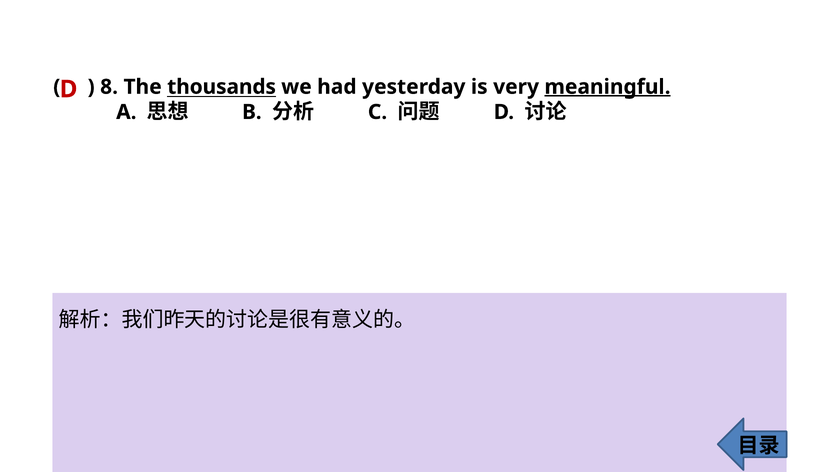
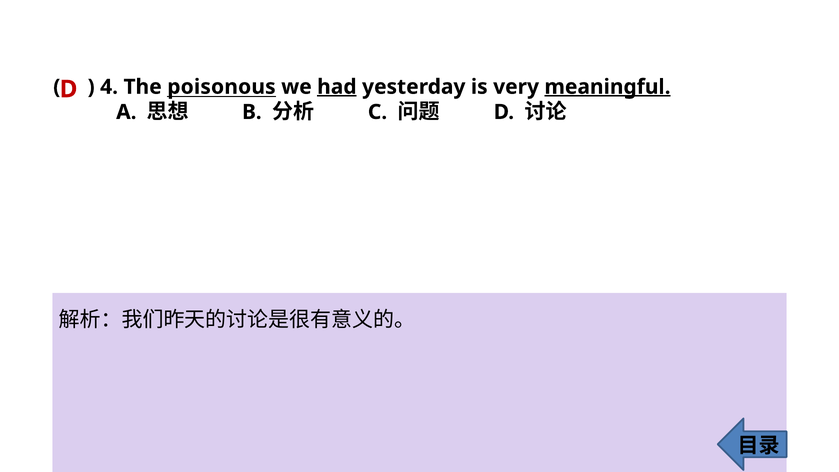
8: 8 -> 4 (109, 87)
thousands: thousands -> poisonous (221, 87)
had underline: none -> present (337, 87)
